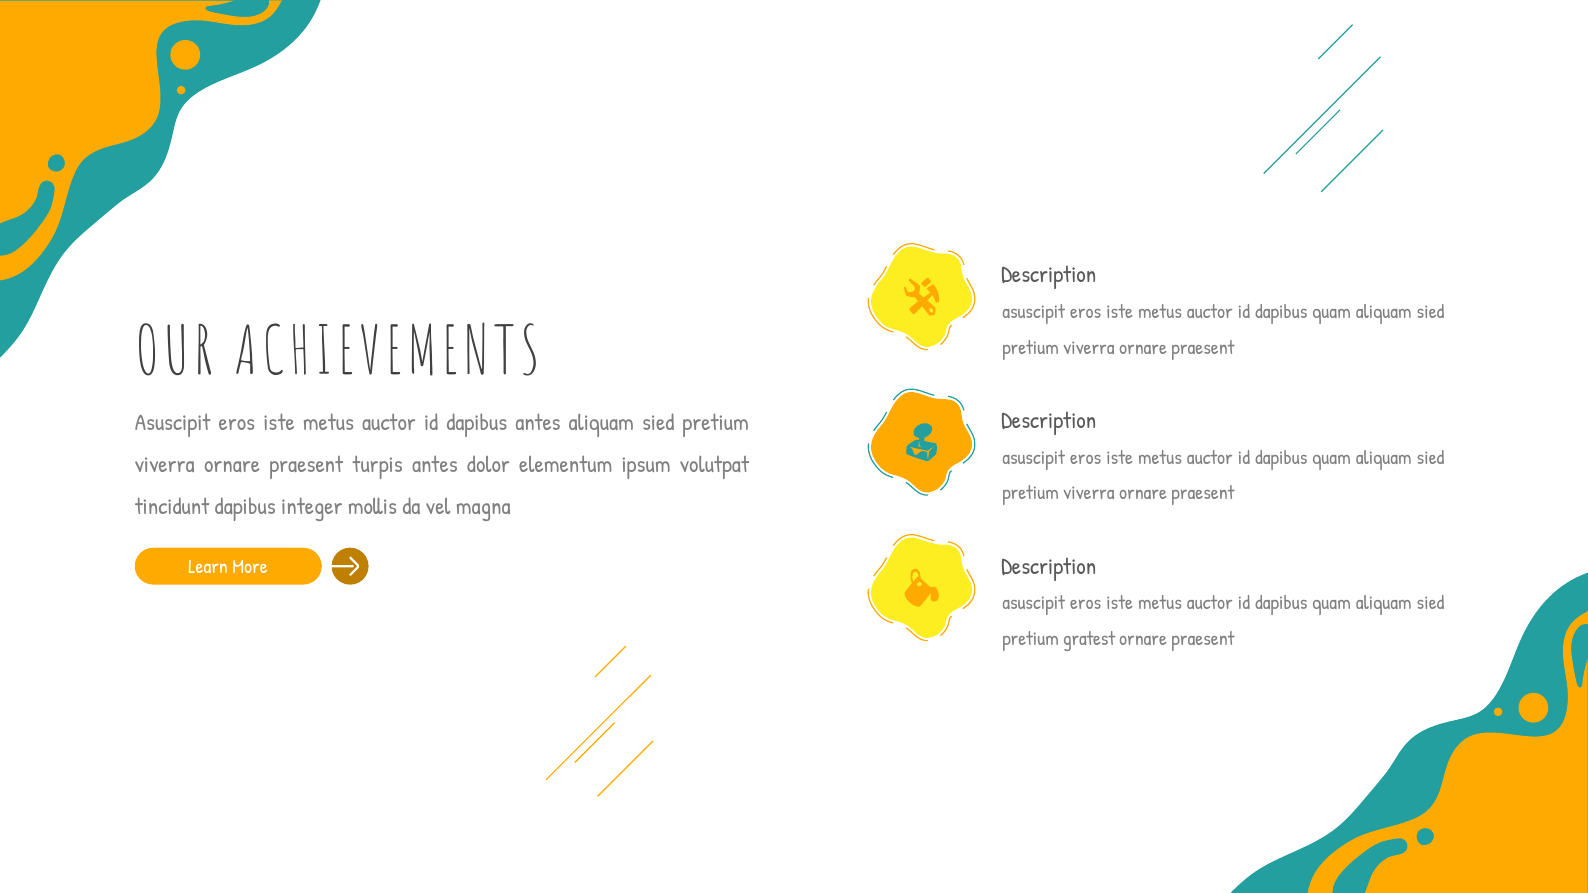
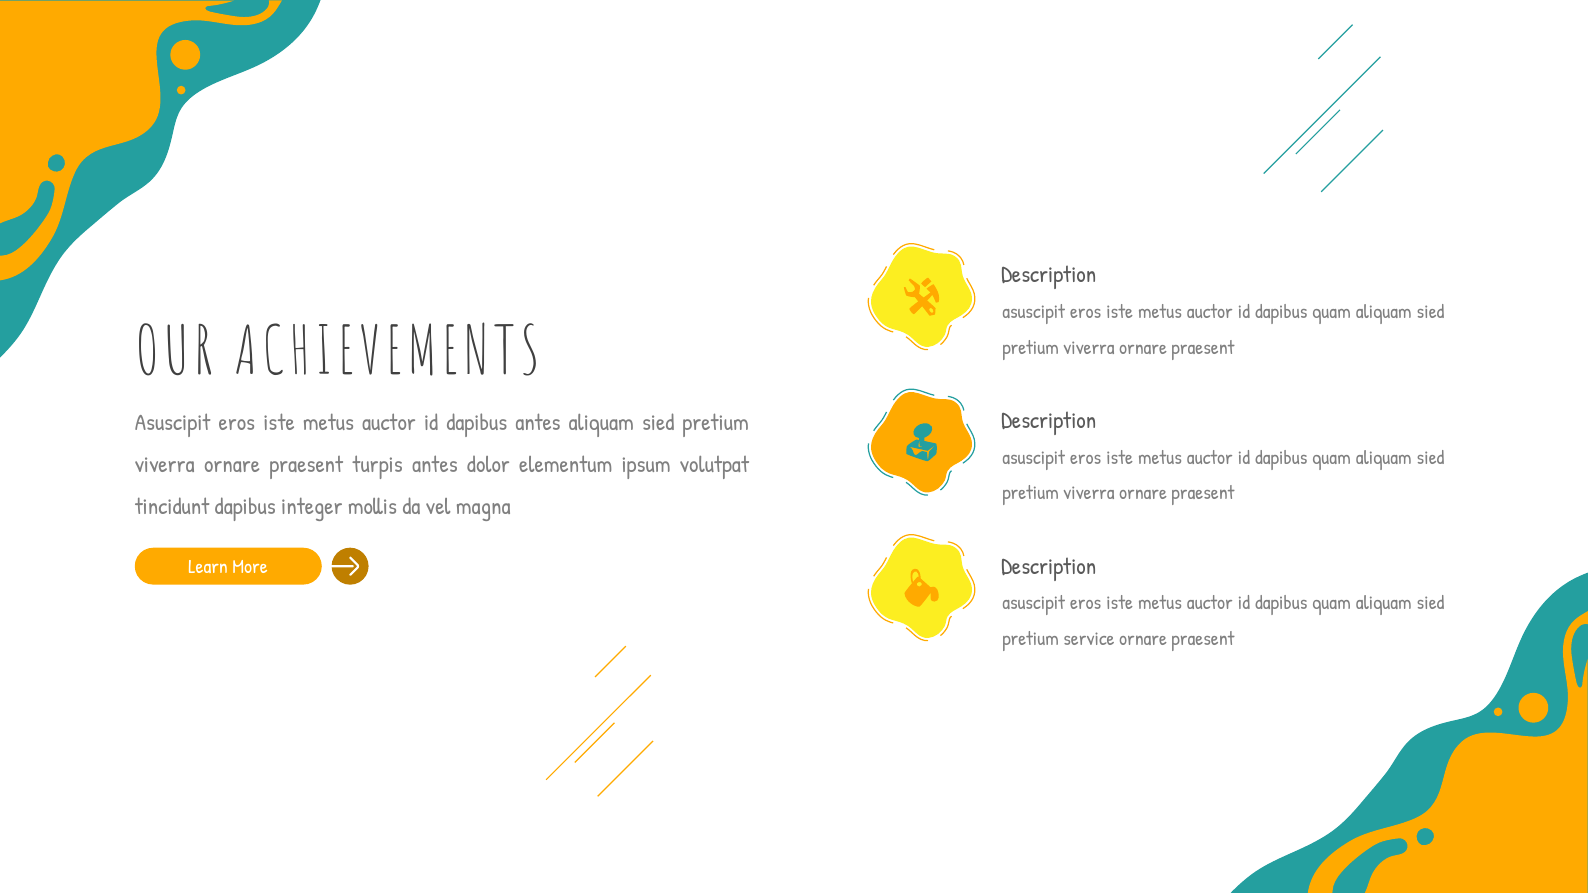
gratest: gratest -> service (1089, 639)
